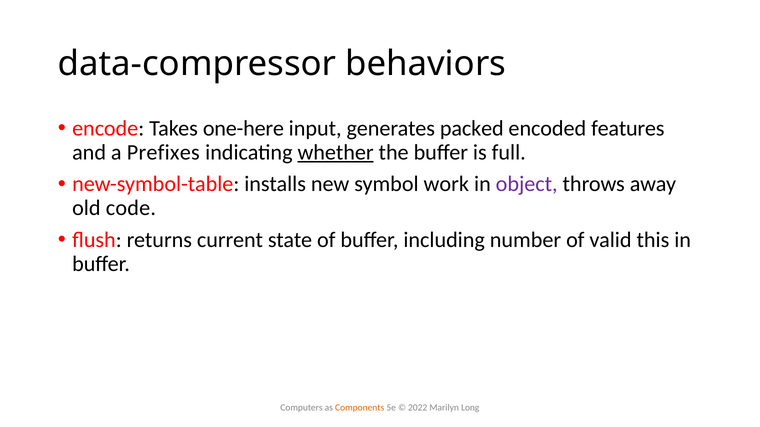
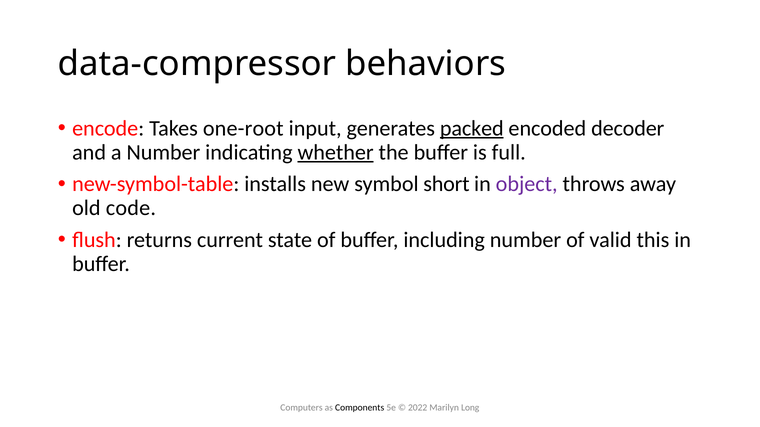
one-here: one-here -> one-root (243, 128)
packed underline: none -> present (472, 128)
features: features -> decoder (628, 128)
a Prefixes: Prefixes -> Number (163, 152)
work: work -> short (446, 184)
Components colour: orange -> black (360, 408)
